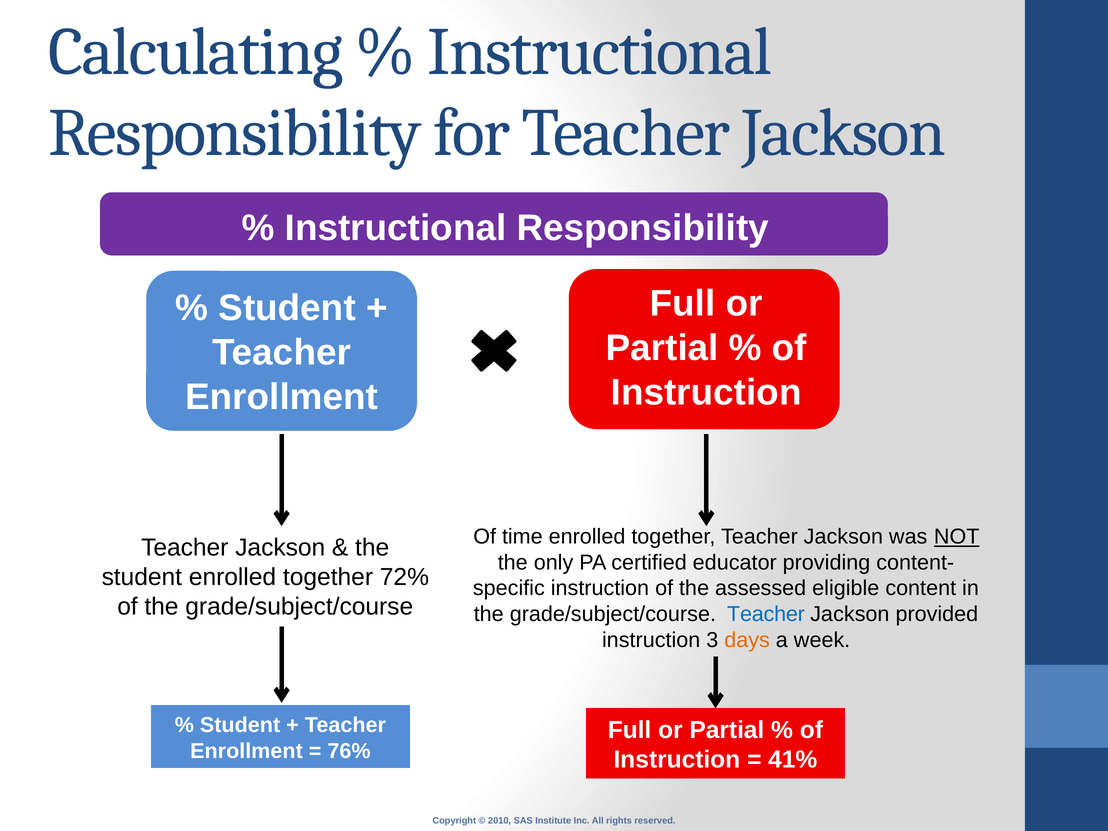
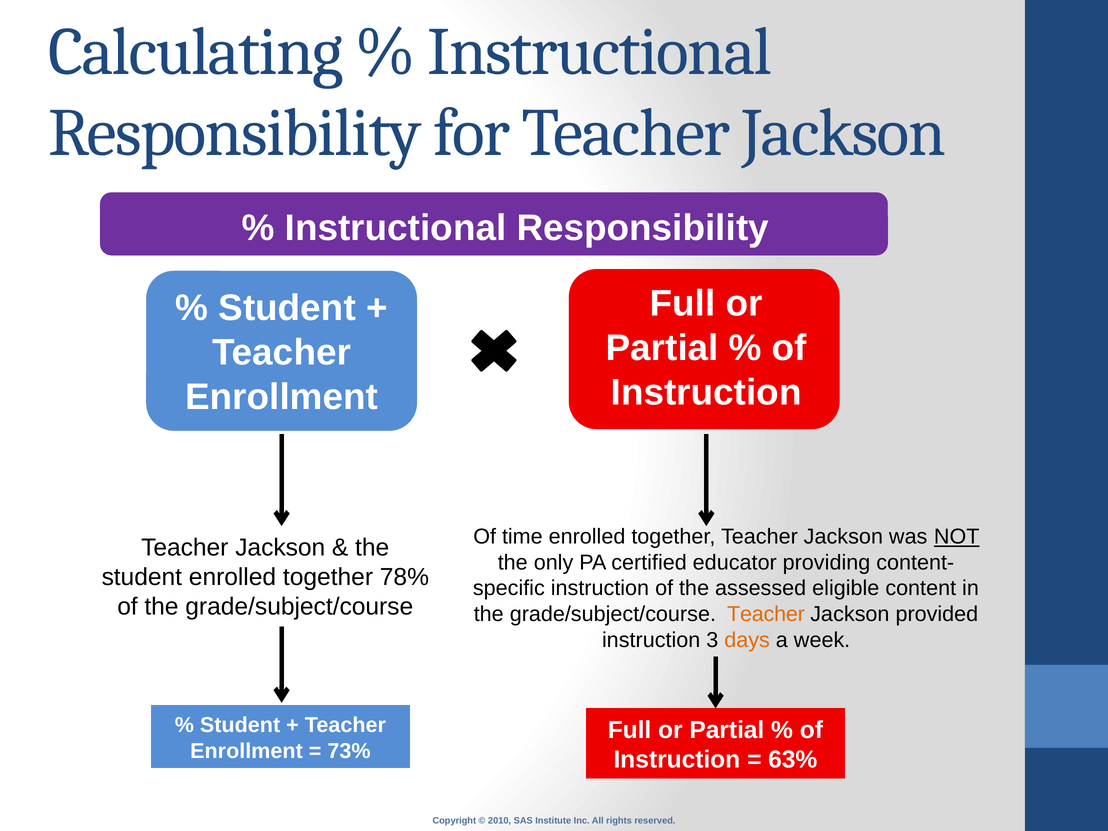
72%: 72% -> 78% (404, 577)
Teacher colour: blue -> orange (766, 614)
76%: 76% -> 73% (349, 751)
41%: 41% -> 63% (793, 760)
